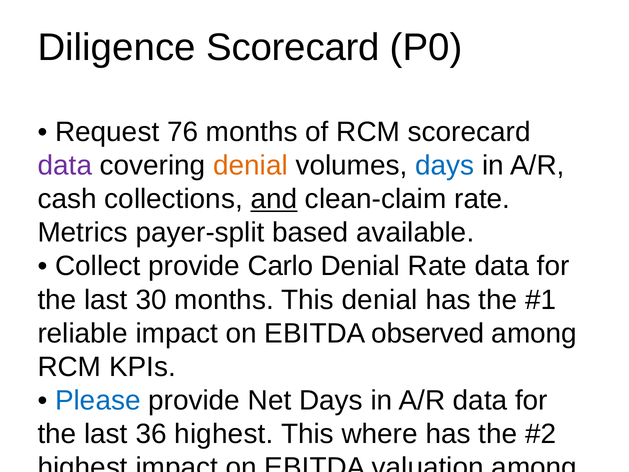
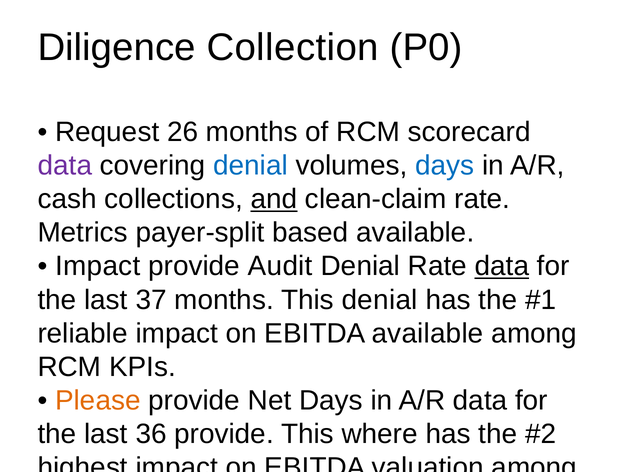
Diligence Scorecard: Scorecard -> Collection (293, 48)
76: 76 -> 26 (183, 132)
denial colour: orange -> blue (251, 165)
Collect: Collect -> Impact (98, 266)
Carlo: Carlo -> Audit (280, 266)
data underline: none -> present (502, 266)
30: 30 -> 37 (151, 300)
EBITDA observed: observed -> available (428, 333)
Please colour: blue -> orange (98, 400)
36 highest: highest -> provide (224, 434)
